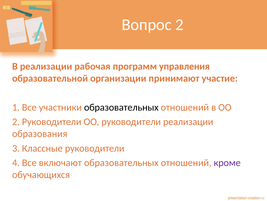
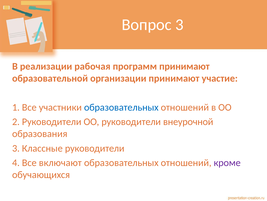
Вопрос 2: 2 -> 3 (179, 25)
программ управления: управления -> принимают (184, 66)
образовательных colour: black -> blue (121, 107)
руководители реализации: реализации -> внеурочной (188, 121)
